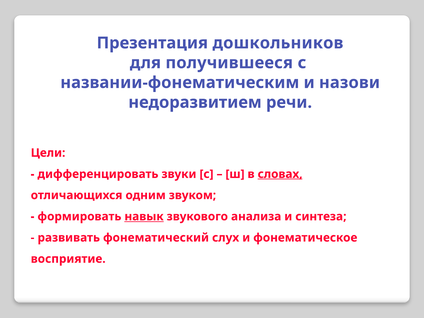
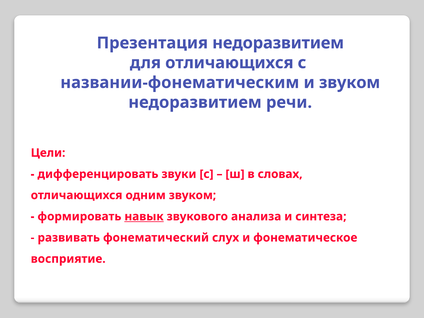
Презентация дошкольников: дошкольников -> недоразвитием (278, 43)
для получившееся: получившееся -> отличающихся (229, 63)
и назови: назови -> звуком (350, 83)
словах underline: present -> none (280, 174)
